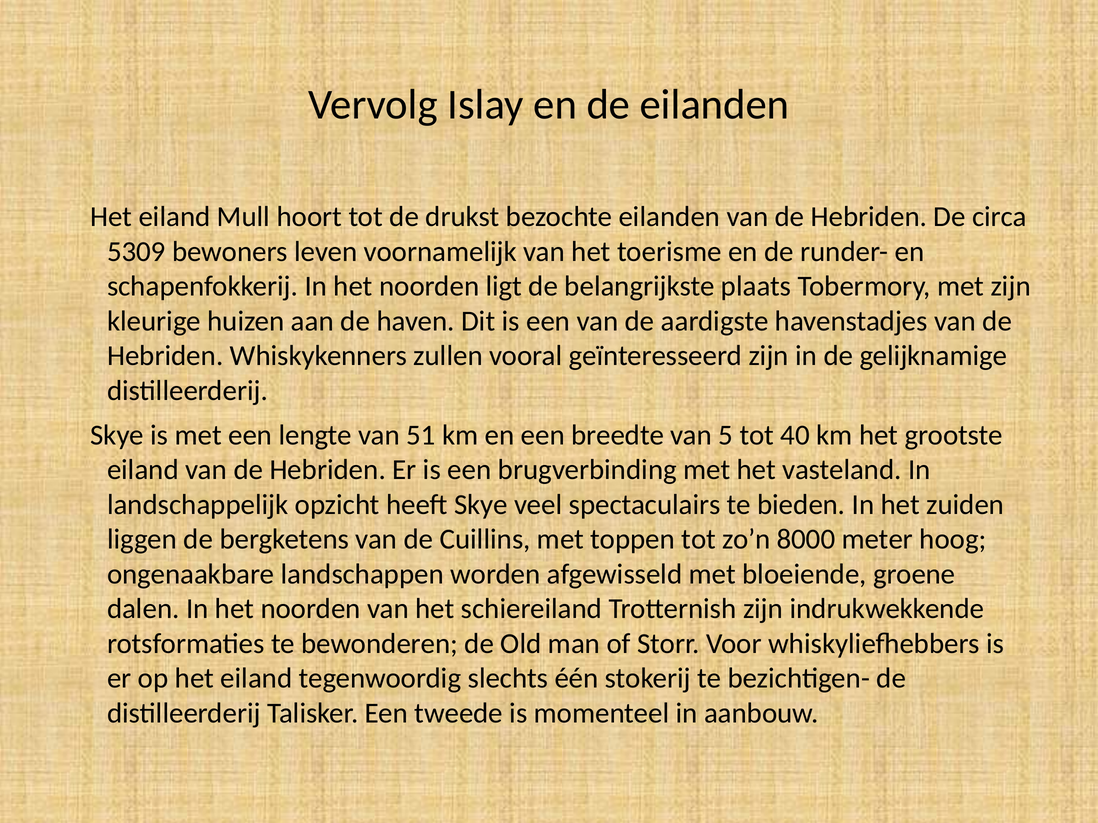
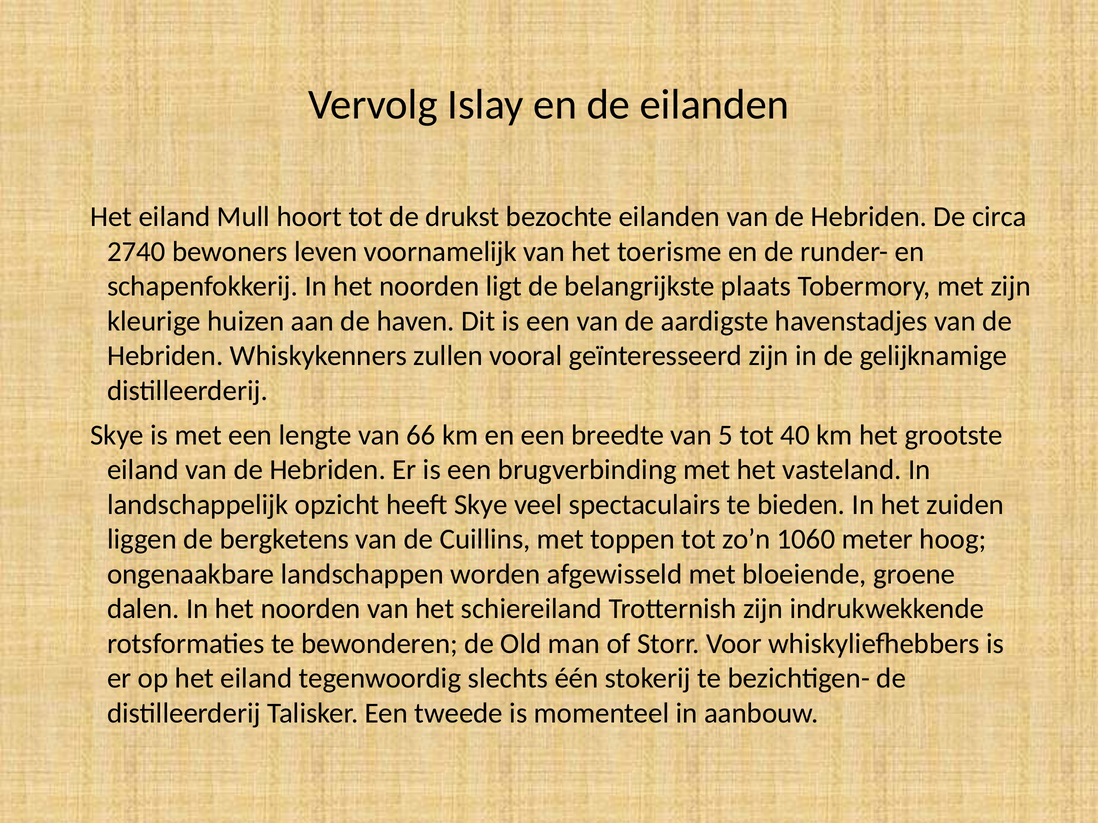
5309: 5309 -> 2740 (136, 252)
51: 51 -> 66 (421, 435)
8000: 8000 -> 1060 (806, 540)
